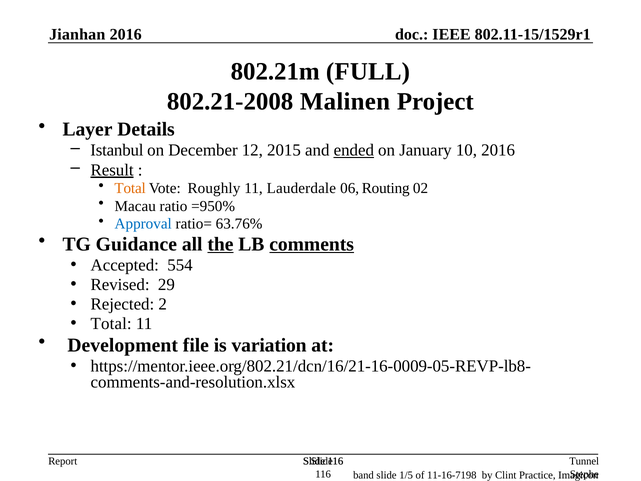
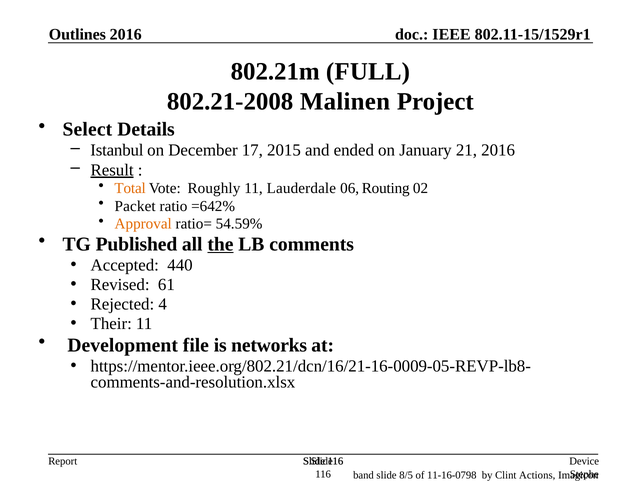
Jianhan: Jianhan -> Outlines (77, 34)
Layer: Layer -> Select (87, 129)
12: 12 -> 17 (252, 150)
ended underline: present -> none (354, 150)
10: 10 -> 21 (466, 150)
Macau: Macau -> Packet (135, 206)
=950%: =950% -> =642% (213, 206)
Approval colour: blue -> orange (143, 224)
63.76%: 63.76% -> 54.59% (239, 224)
Guidance: Guidance -> Published (136, 244)
comments underline: present -> none (312, 244)
554: 554 -> 440 (180, 265)
29: 29 -> 61 (166, 285)
2: 2 -> 4 (163, 304)
Total: Total -> Their (111, 324)
variation: variation -> networks (269, 345)
Tunnel: Tunnel -> Device (584, 461)
1/5: 1/5 -> 8/5 (406, 475)
11-16-7198: 11-16-7198 -> 11-16-0798 (452, 475)
Practice: Practice -> Actions (537, 475)
